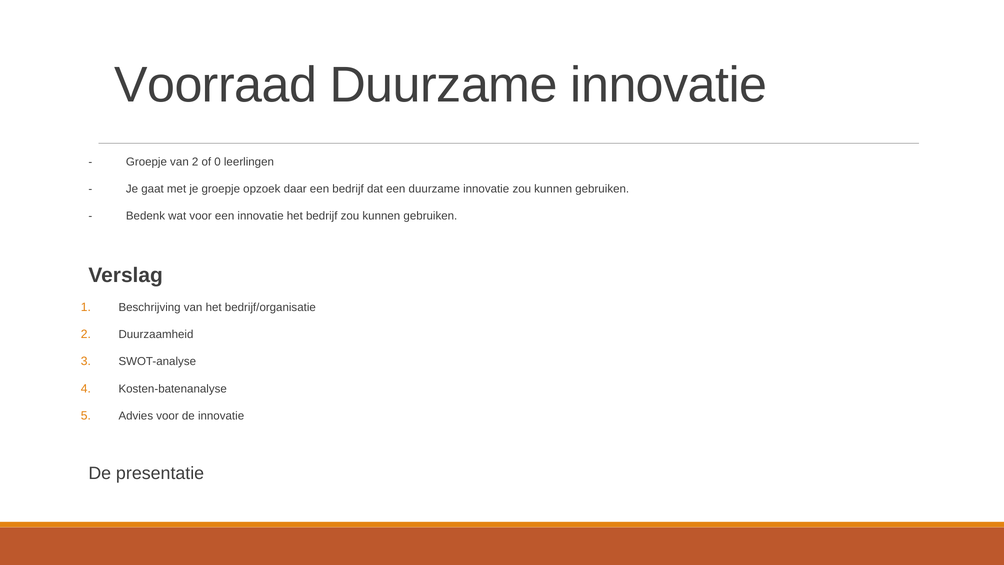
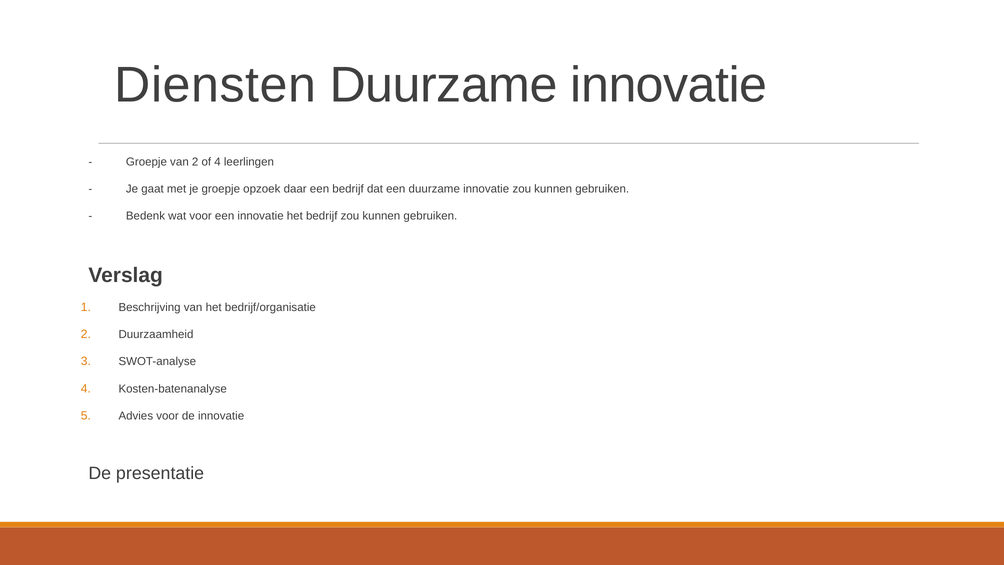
Voorraad: Voorraad -> Diensten (215, 85)
of 0: 0 -> 4 (218, 162)
